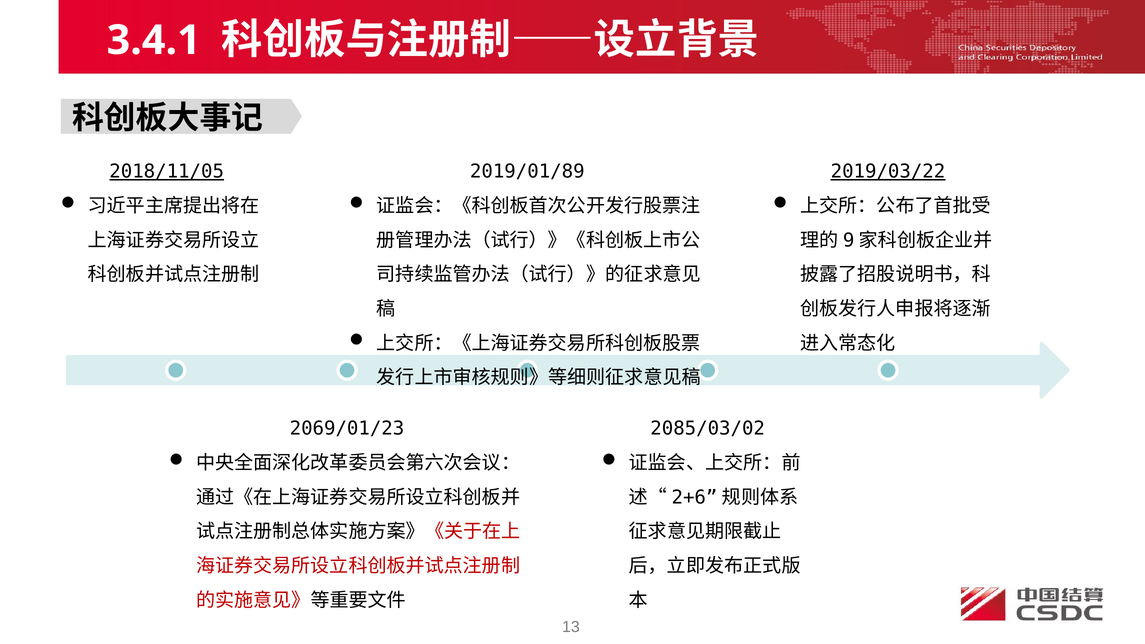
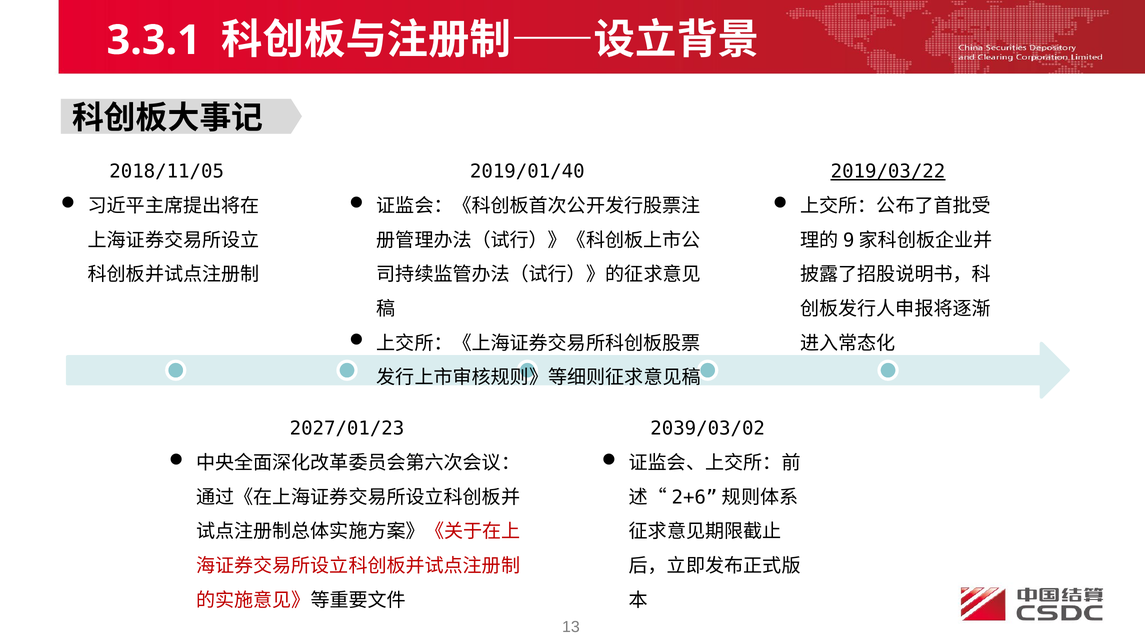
3.4.1: 3.4.1 -> 3.3.1 (154, 40)
2018/11/05 underline: present -> none (167, 172)
2019/01/89: 2019/01/89 -> 2019/01/40 (527, 172)
2069/01/23: 2069/01/23 -> 2027/01/23 (347, 429)
2085/03/02: 2085/03/02 -> 2039/03/02 (708, 429)
